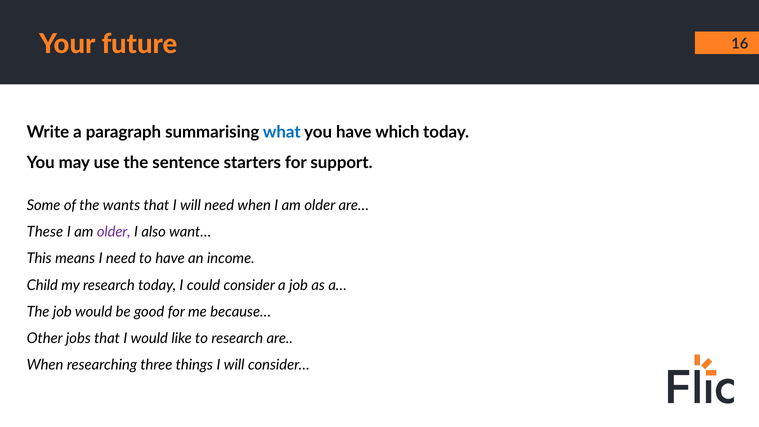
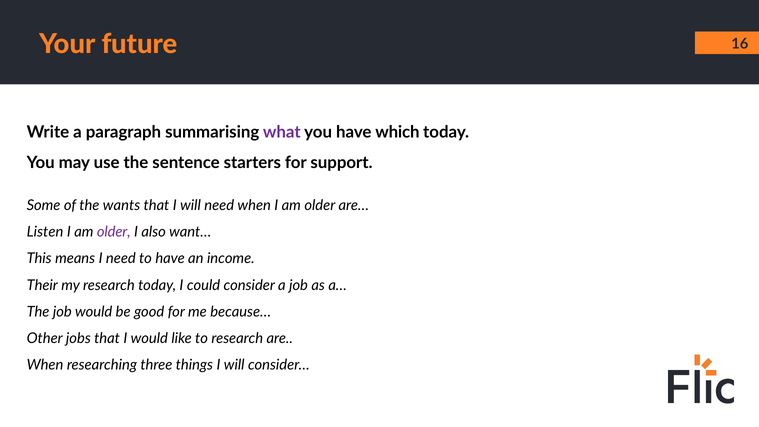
what colour: blue -> purple (282, 132)
These: These -> Listen (45, 232)
Child: Child -> Their (42, 285)
